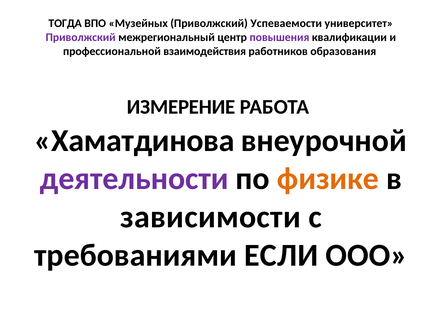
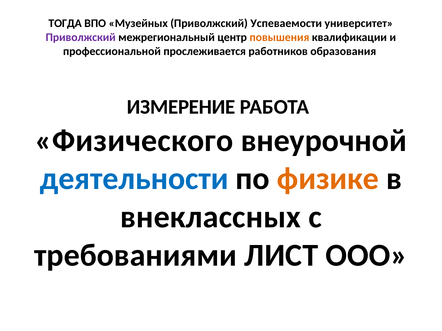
повышения colour: purple -> orange (279, 37)
взаимодействия: взаимодействия -> прослеживается (205, 51)
Хаматдинова: Хаматдинова -> Физического (134, 141)
деятельности colour: purple -> blue (134, 179)
зависимости: зависимости -> внеклассных (211, 217)
ЕСЛИ: ЕСЛИ -> ЛИСТ (281, 256)
